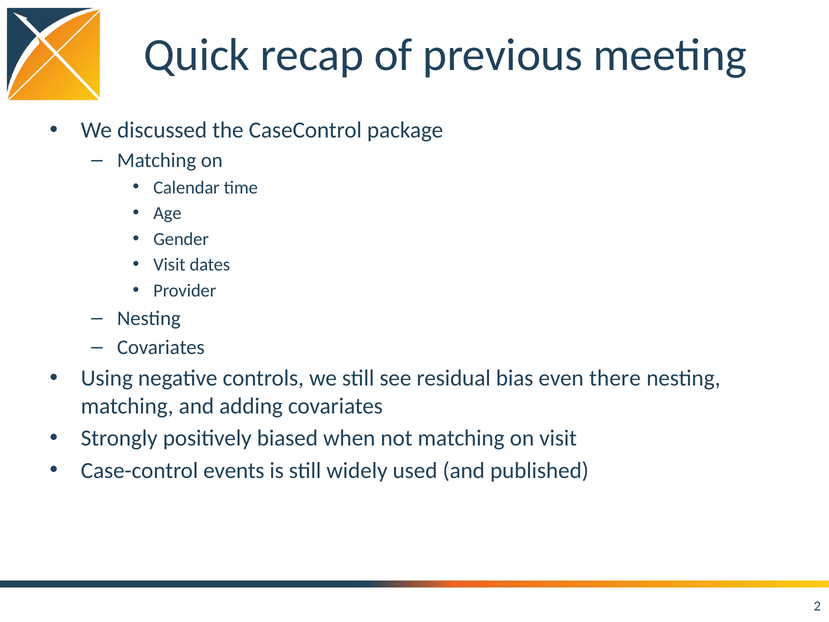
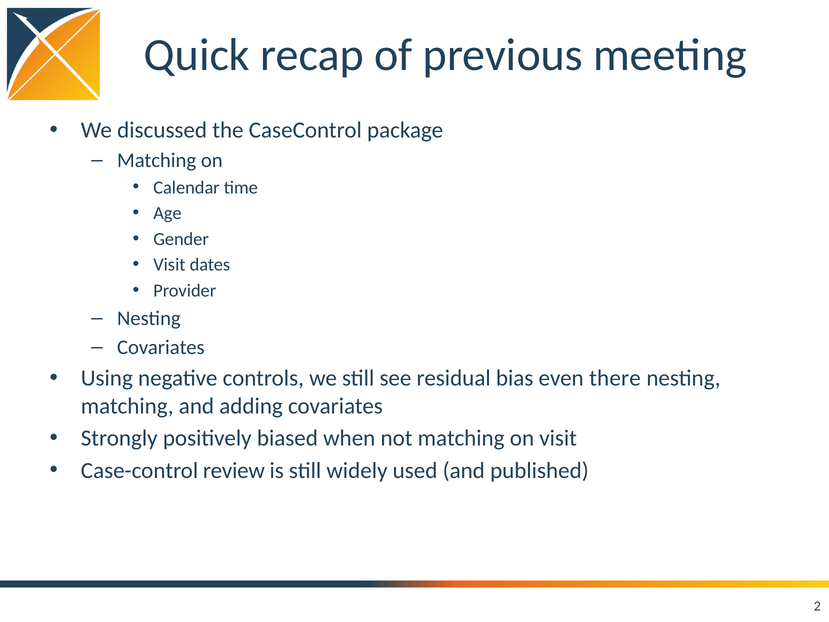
events: events -> review (234, 470)
